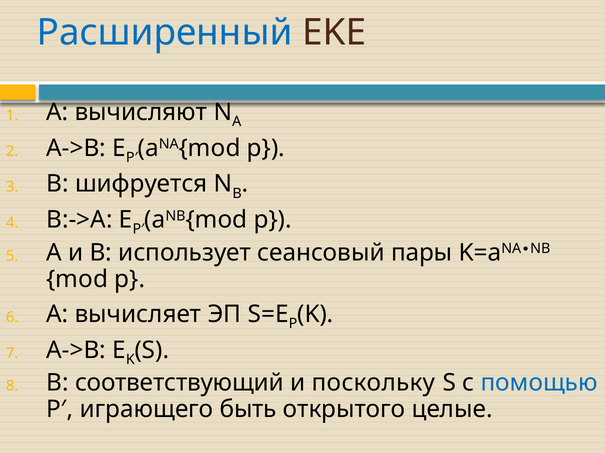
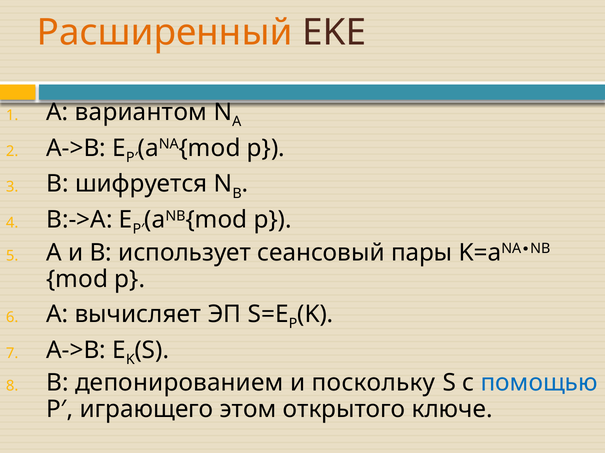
Расширенный colour: blue -> orange (165, 33)
вычисляют: вычисляют -> вариантом (141, 112)
соответствующий: соответствующий -> депонированием (179, 383)
быть: быть -> этом (248, 410)
целые: целые -> ключе (452, 410)
